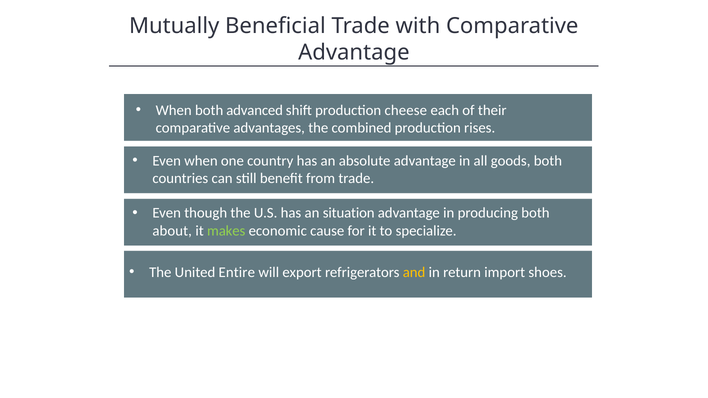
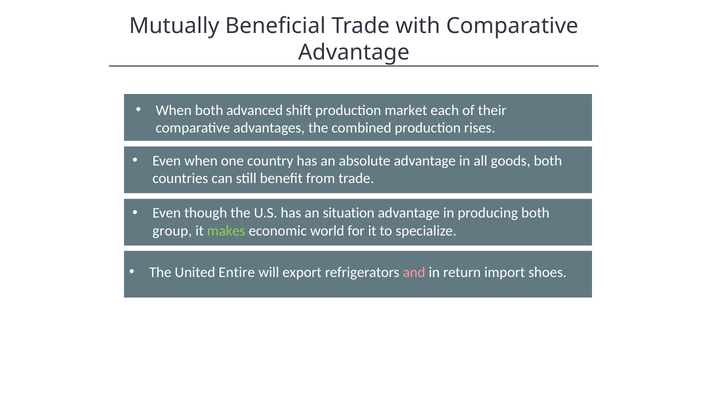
cheese: cheese -> market (406, 110)
about: about -> group (172, 231)
cause: cause -> world (327, 231)
and colour: yellow -> pink (414, 272)
